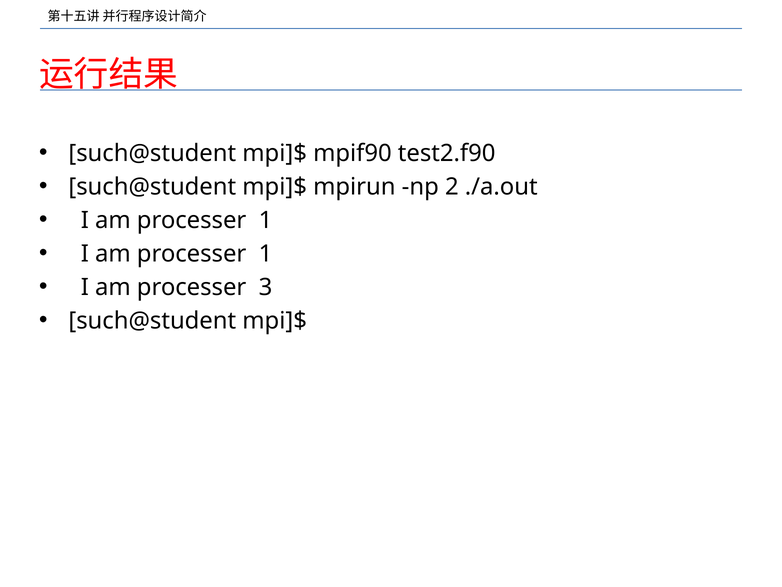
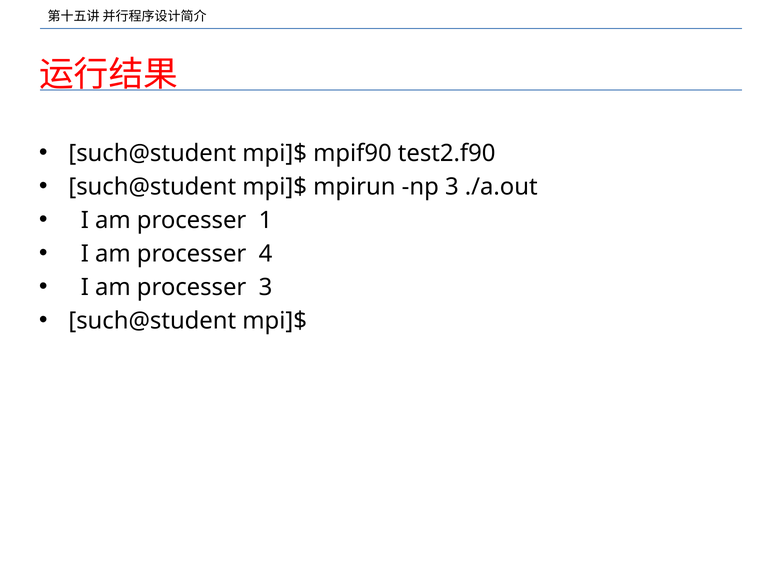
np 2: 2 -> 3 (452, 187)
1: 1 -> 4 (266, 254)
